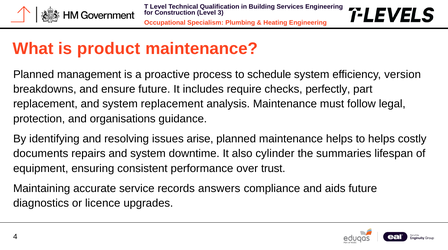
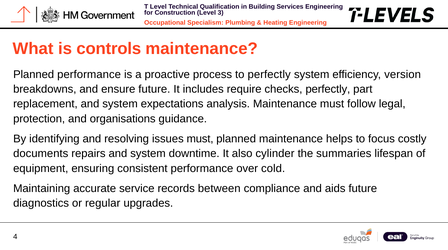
product: product -> controls (109, 49)
Planned management: management -> performance (89, 75)
to schedule: schedule -> perfectly (269, 75)
system replacement: replacement -> expectations (172, 104)
issues arise: arise -> must (200, 139)
to helps: helps -> focus (381, 139)
trust: trust -> cold (273, 169)
answers: answers -> between (219, 189)
licence: licence -> regular (103, 204)
